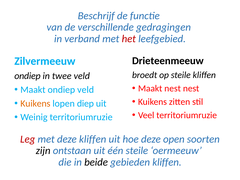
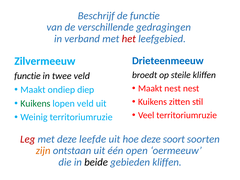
Drieteenmeeuw colour: black -> blue (168, 61)
ondiep: ondiep -> functie (27, 76)
ondiep veld: veld -> diep (86, 90)
Kuikens colour: orange -> green (35, 103)
lopen diep: diep -> veld (85, 103)
deze kliffen: kliffen -> leefde (93, 139)
open: open -> soort (174, 139)
zijn colour: black -> orange (43, 151)
één steile: steile -> open (137, 151)
